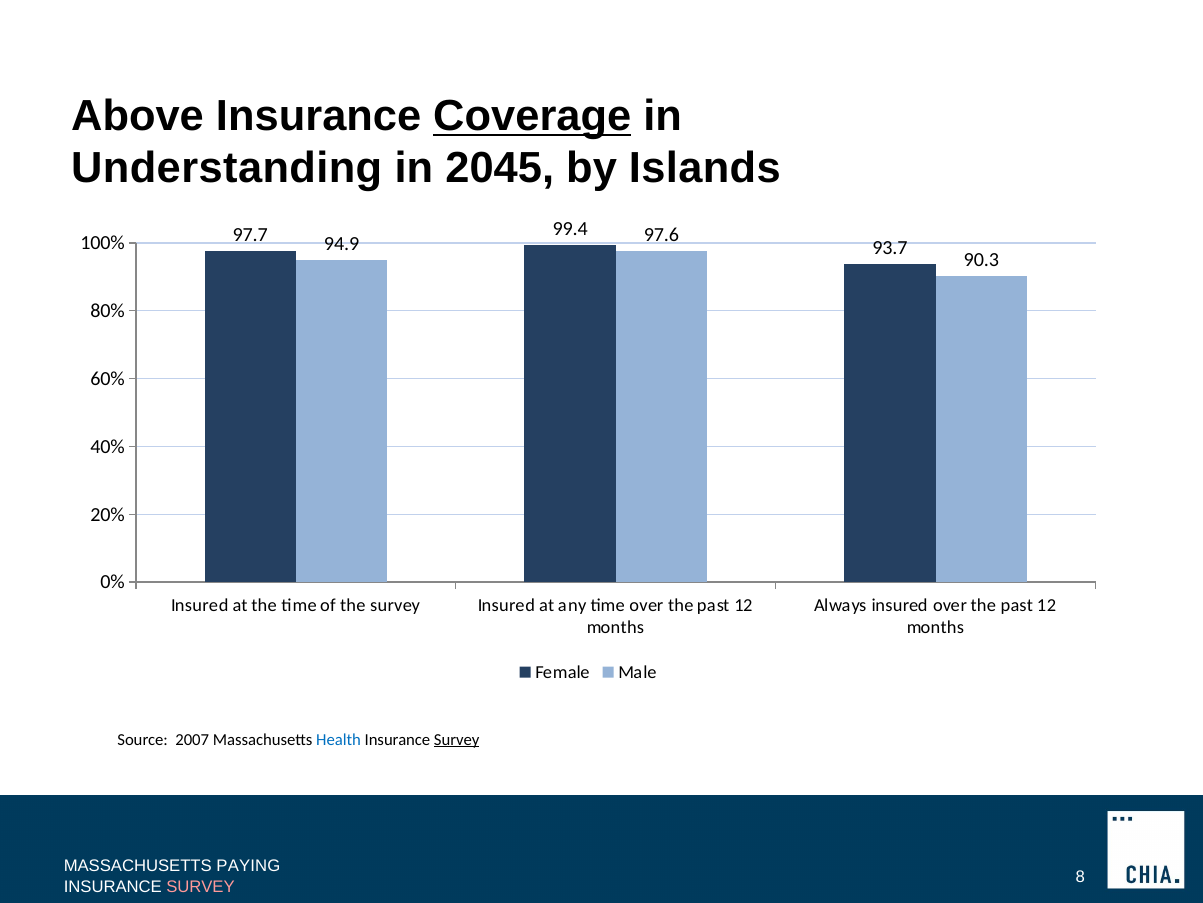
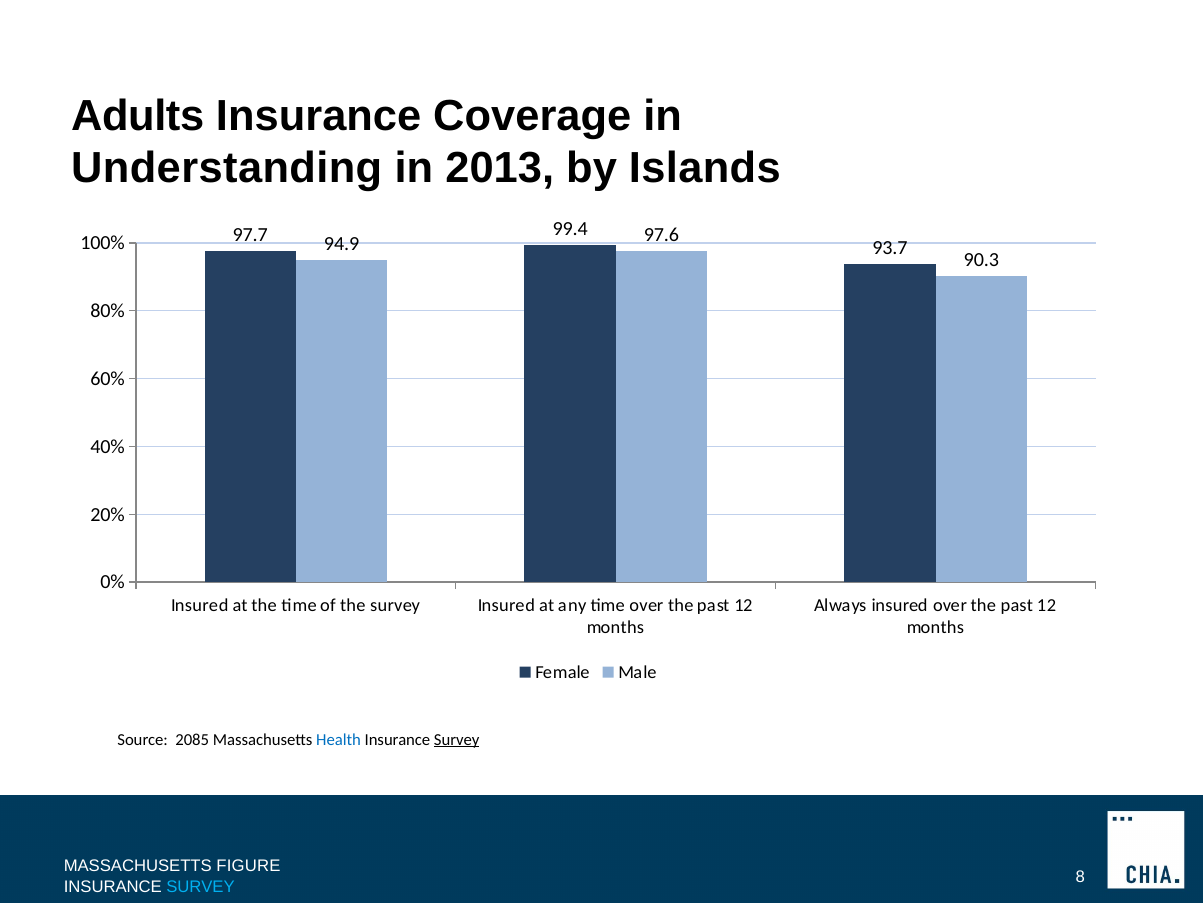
Above: Above -> Adults (138, 116)
Coverage underline: present -> none (532, 116)
2045: 2045 -> 2013 (500, 168)
2007: 2007 -> 2085 (192, 739)
PAYING: PAYING -> FIGURE (248, 866)
SURVEY colour: pink -> light blue (201, 886)
